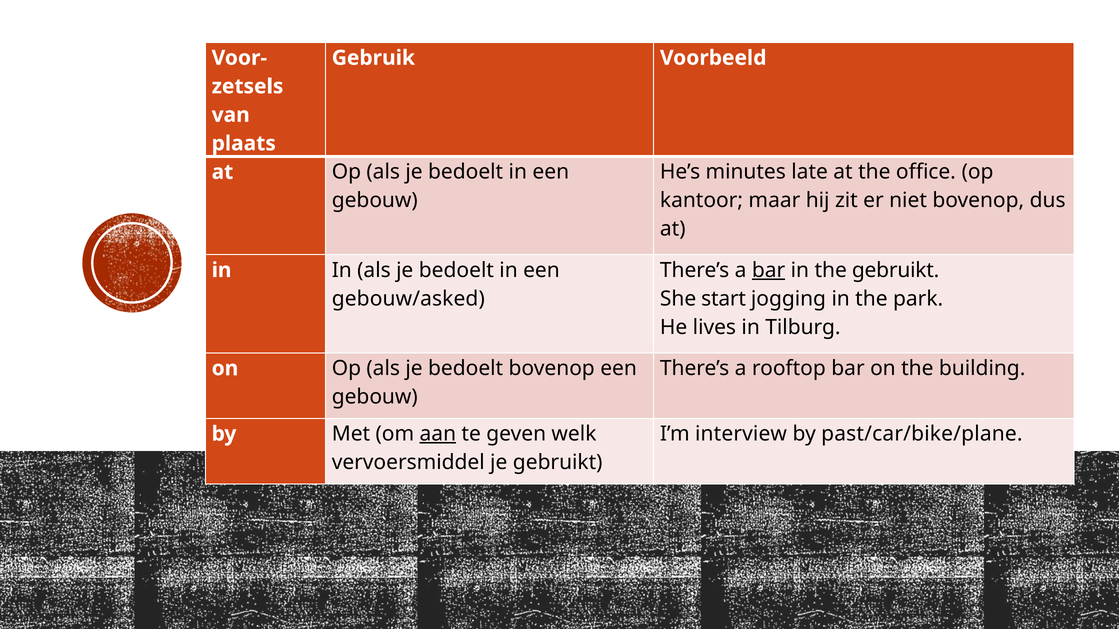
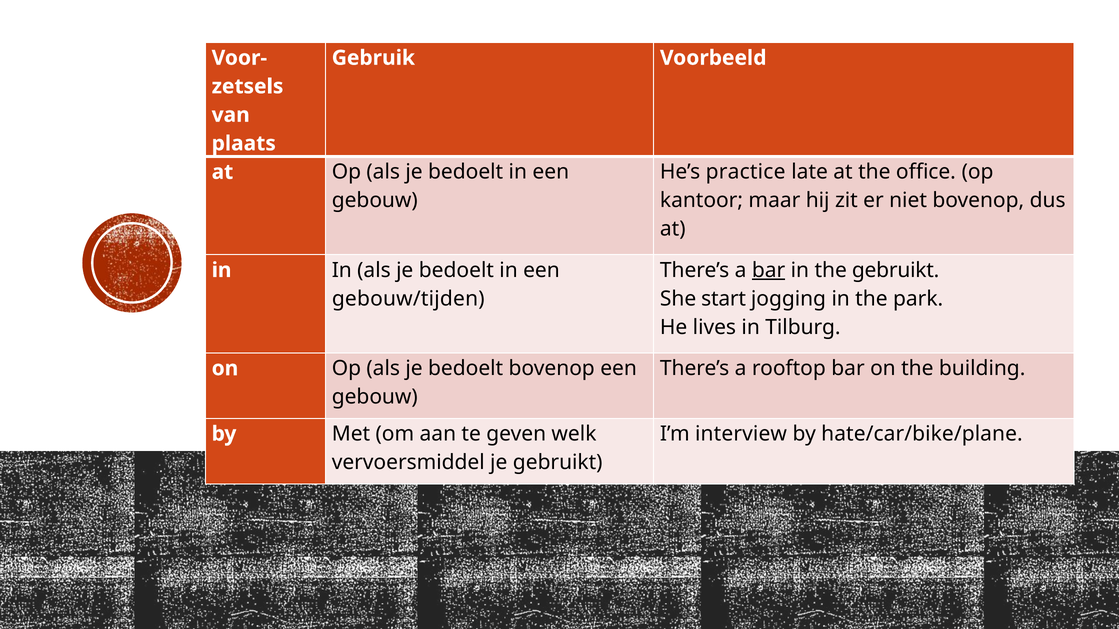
minutes: minutes -> practice (746, 172)
gebouw/asked: gebouw/asked -> gebouw/tijden (408, 299)
past/car/bike/plane: past/car/bike/plane -> hate/car/bike/plane (922, 434)
aan underline: present -> none (438, 434)
